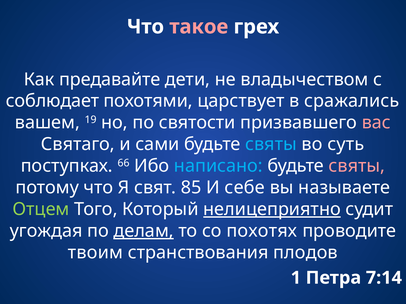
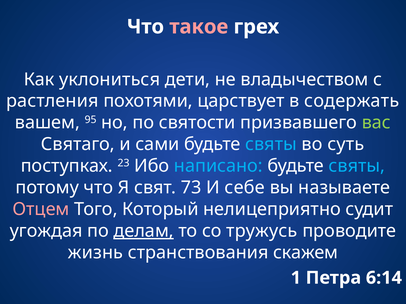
предавайте: предавайте -> уклониться (110, 80)
соблюдает: соблюдает -> растления (52, 101)
сражались: сражались -> содержать (352, 101)
19: 19 -> 95 (91, 120)
вас colour: pink -> light green (376, 123)
66: 66 -> 23 (124, 163)
святы colour: pink -> light blue (357, 166)
85: 85 -> 73 (191, 188)
Отцем colour: light green -> pink (41, 210)
нелицеприятно underline: present -> none (272, 210)
похотях: похотях -> тружусь (262, 231)
твоим: твоим -> жизнь (95, 253)
плодов: плодов -> скажем (306, 253)
7:14: 7:14 -> 6:14 (384, 278)
